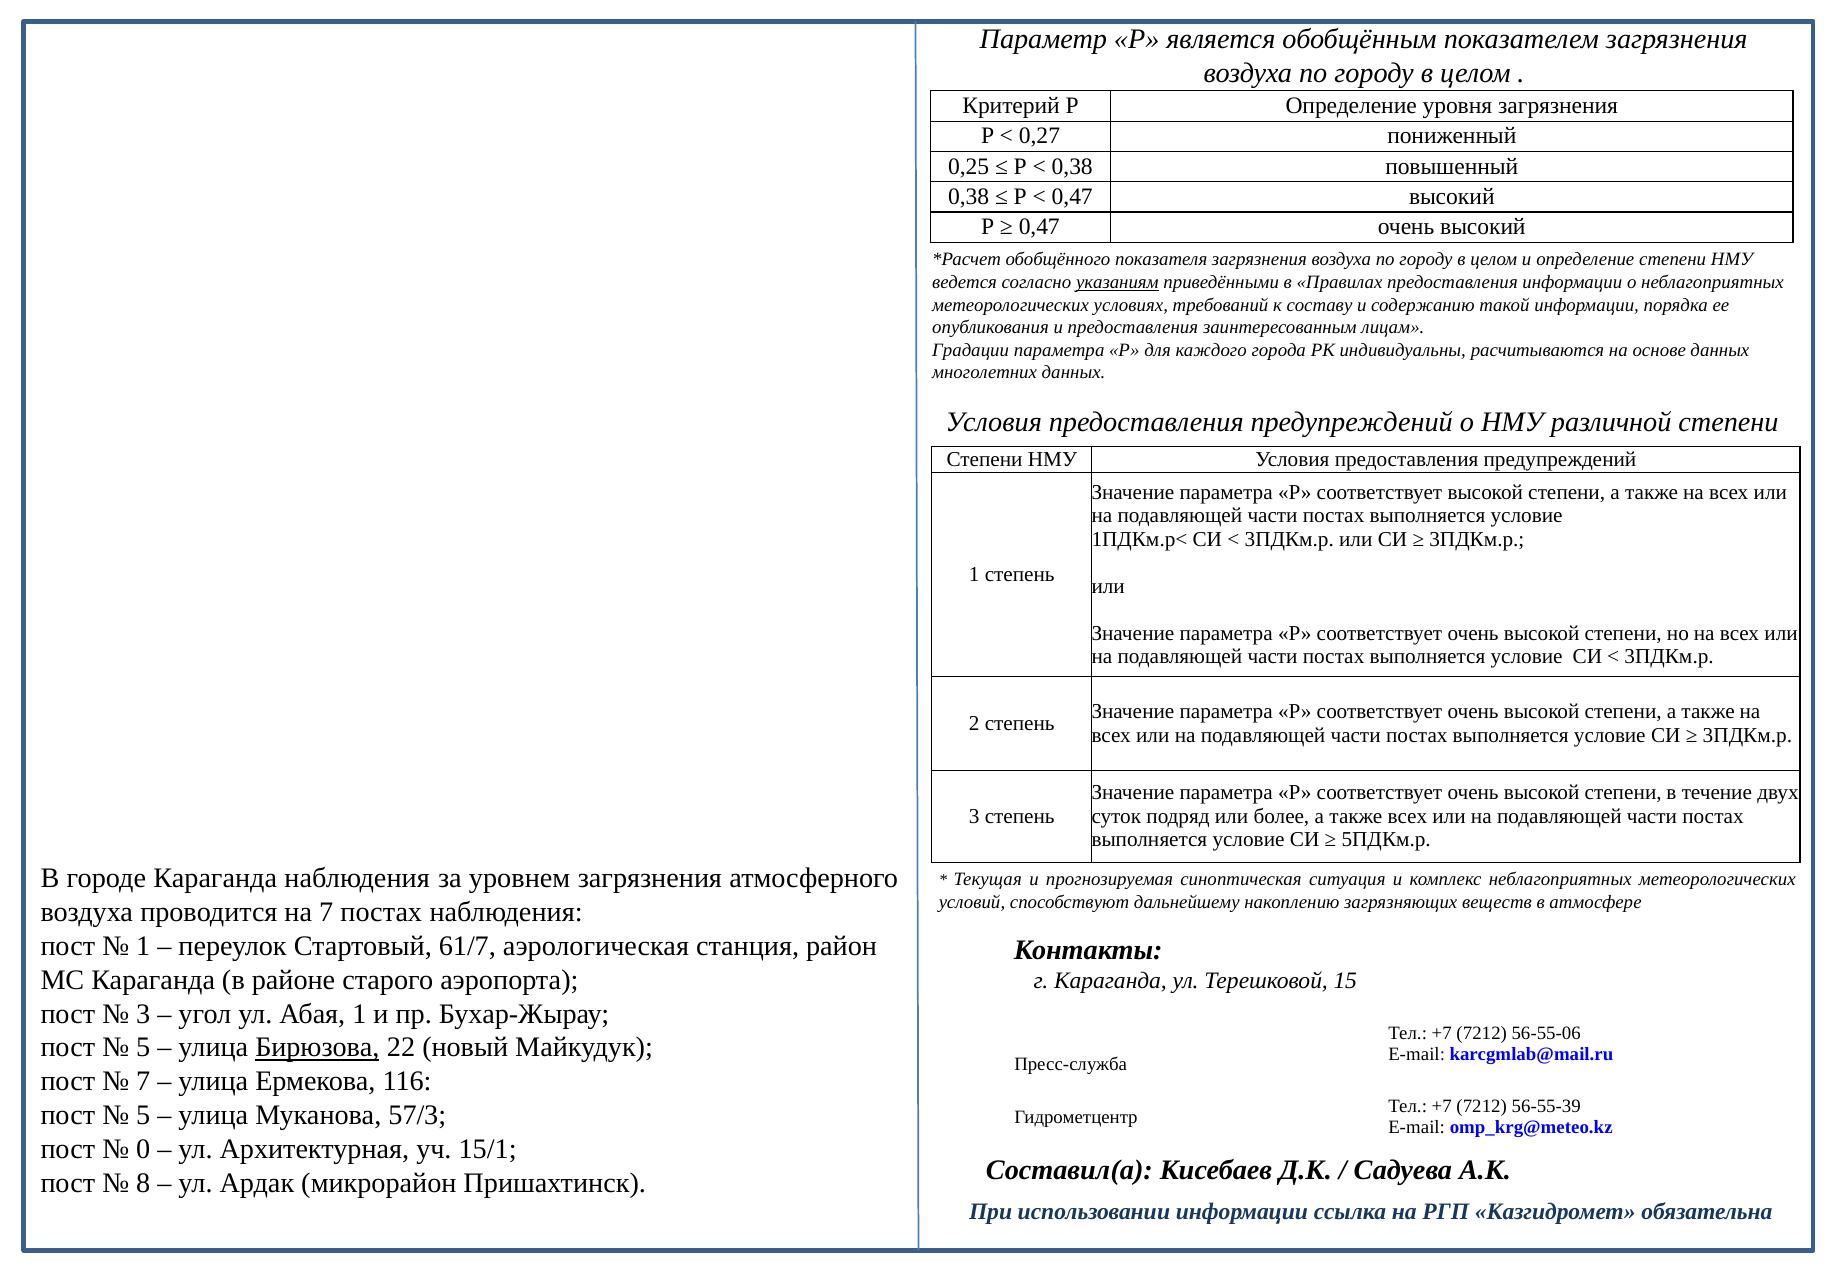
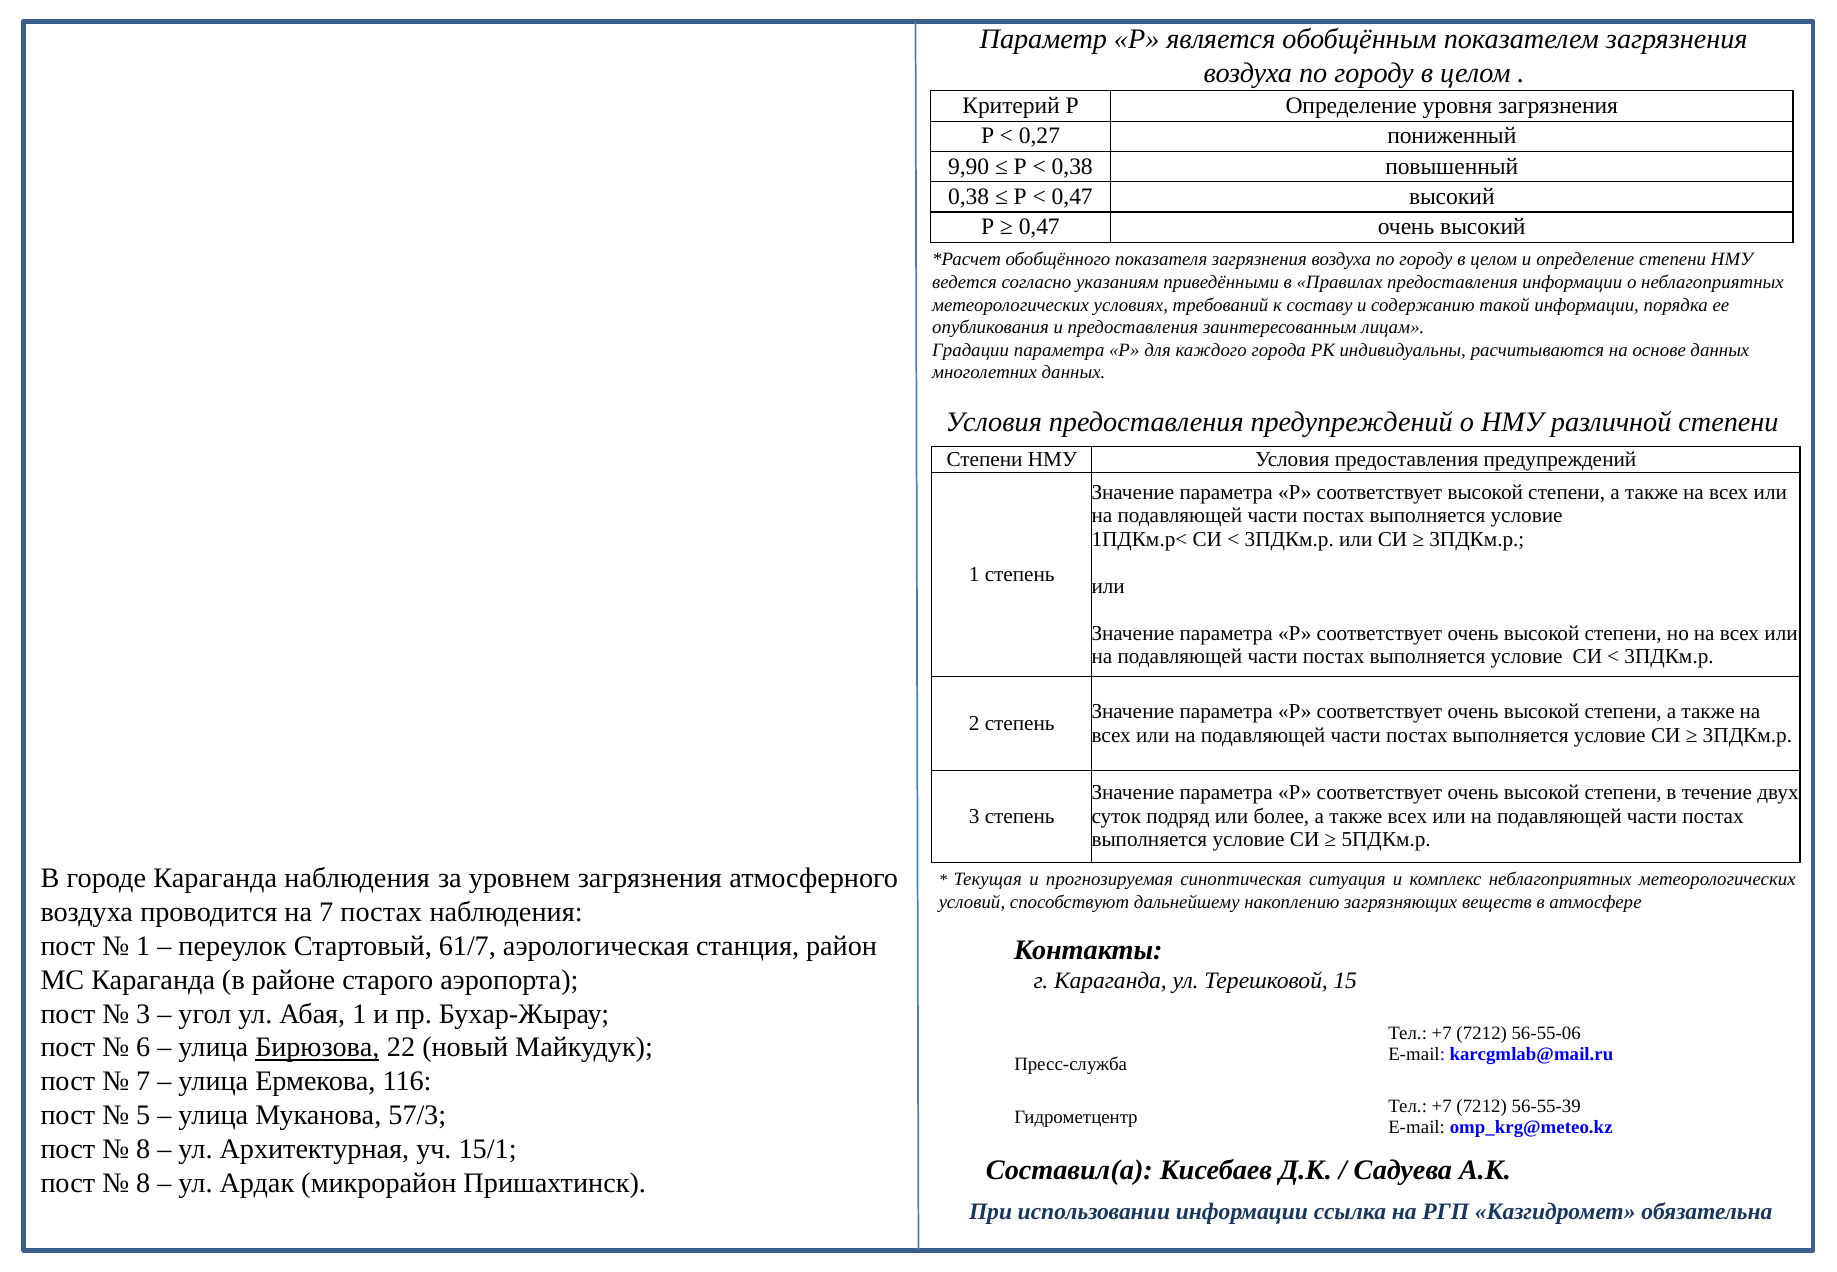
0,25: 0,25 -> 9,90 (969, 166)
указаниям underline: present -> none (1117, 282)
5: 5 -> 6 (143, 1047)
0: 0 -> 8 (143, 1149)
